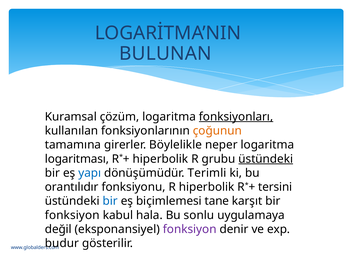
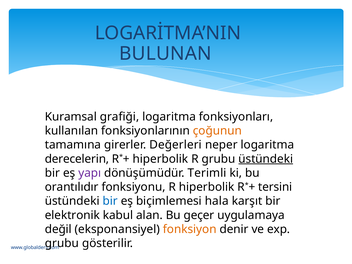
çözüm: çözüm -> grafiği (120, 117)
fonksiyonları underline: present -> none (236, 117)
Böylelikle: Böylelikle -> Değerleri (176, 145)
logaritması: logaritması -> derecelerin (77, 159)
yapı colour: blue -> purple (90, 173)
tane: tane -> hala (217, 201)
fonksiyon: fonksiyon -> elektronik (72, 215)
hala: hala -> alan (149, 215)
sonlu: sonlu -> geçer (199, 215)
fonksiyon colour: purple -> orange (190, 229)
budur: budur -> grubu (62, 243)
